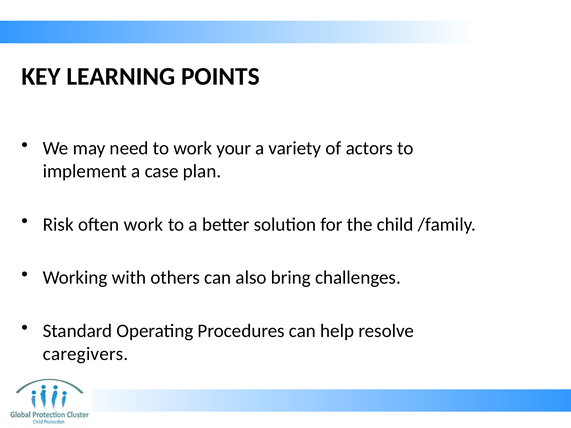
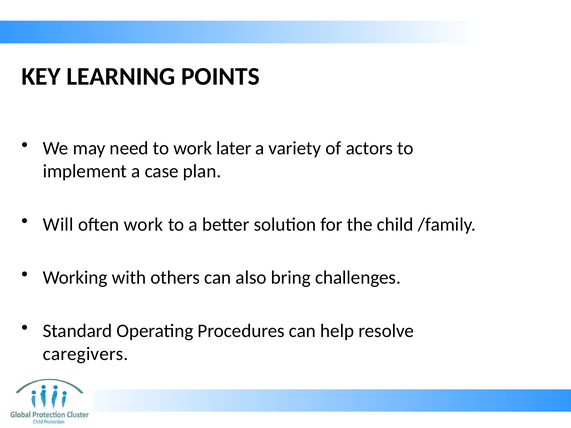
your: your -> later (234, 148)
Risk: Risk -> Will (58, 225)
